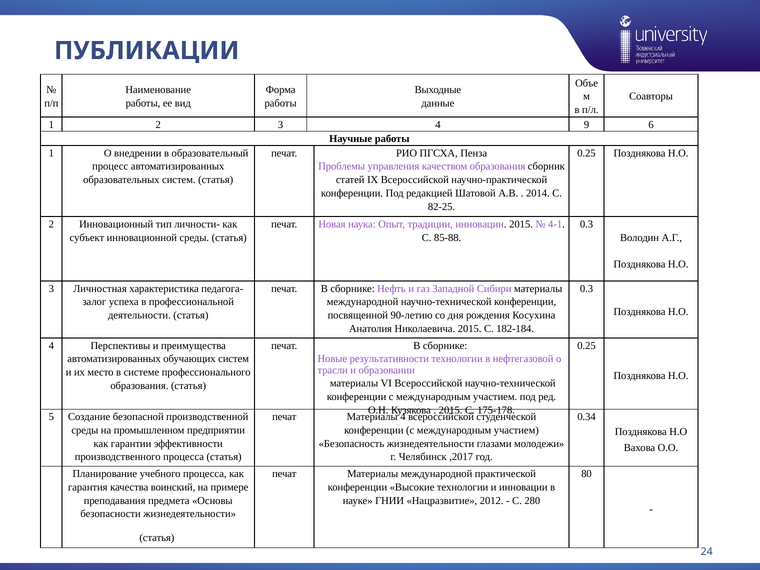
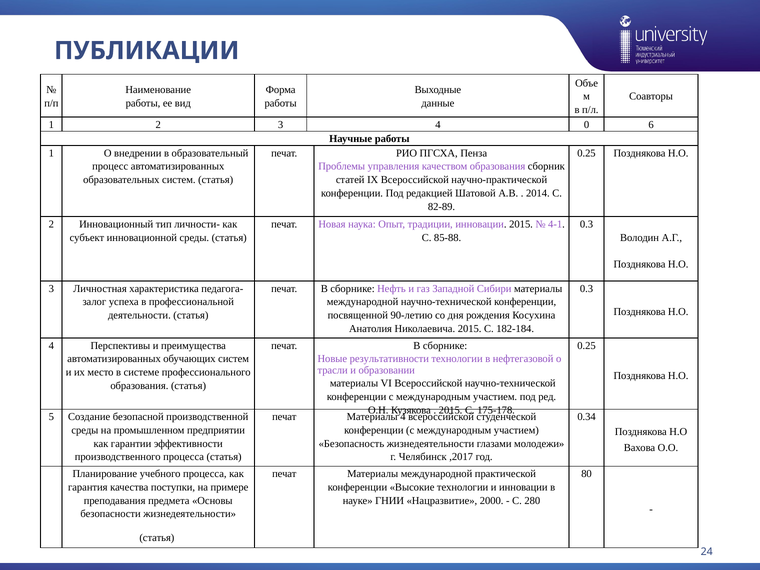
9: 9 -> 0 (587, 125)
82-25: 82-25 -> 82-89 (442, 207)
воинский: воинский -> поступки (173, 487)
2012: 2012 -> 2000 (492, 501)
